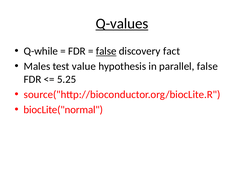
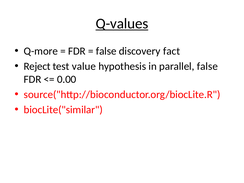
Q-while: Q-while -> Q-more (41, 51)
false underline: present -> none (106, 51)
Males: Males -> Reject (37, 66)
5.25: 5.25 -> 0.00 (67, 79)
biocLite("normal: biocLite("normal -> biocLite("similar (63, 110)
